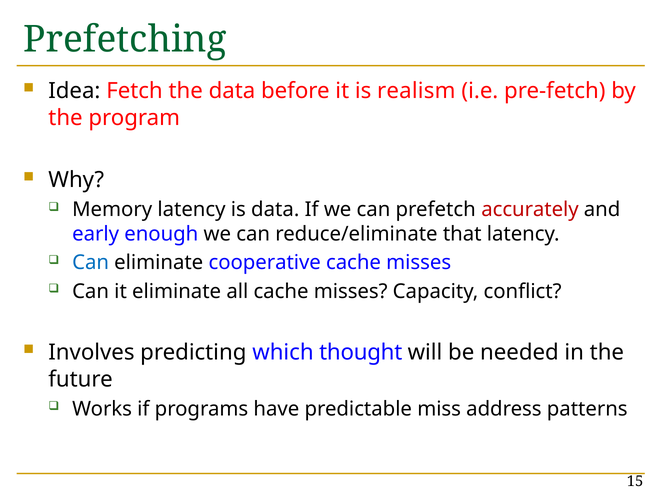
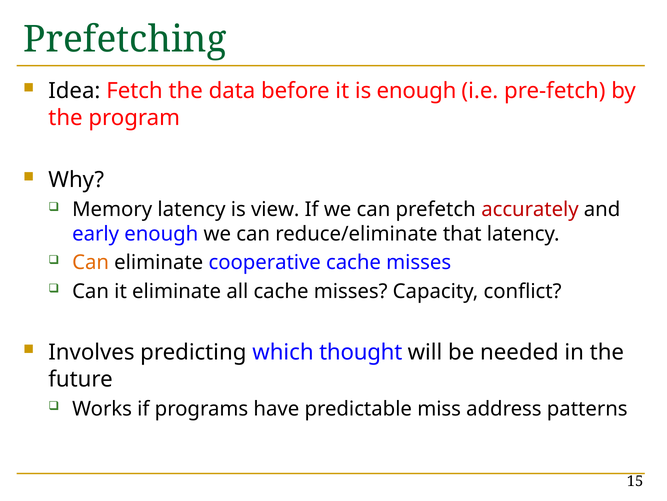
is realism: realism -> enough (416, 91)
is data: data -> view (275, 209)
Can colour: blue -> orange (91, 262)
